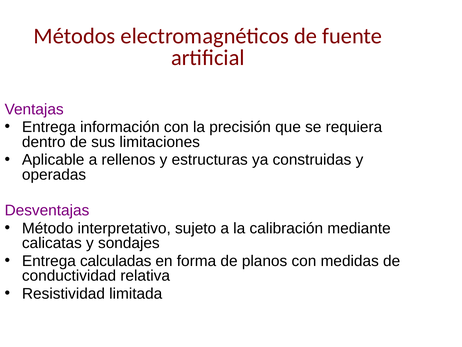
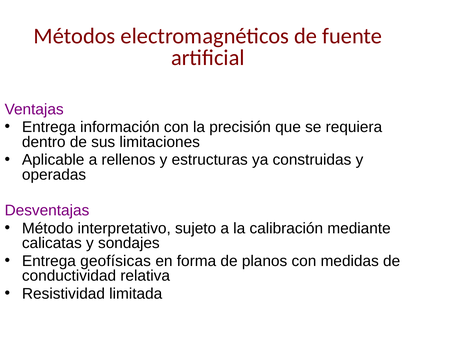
calculadas: calculadas -> geofísicas (116, 261)
